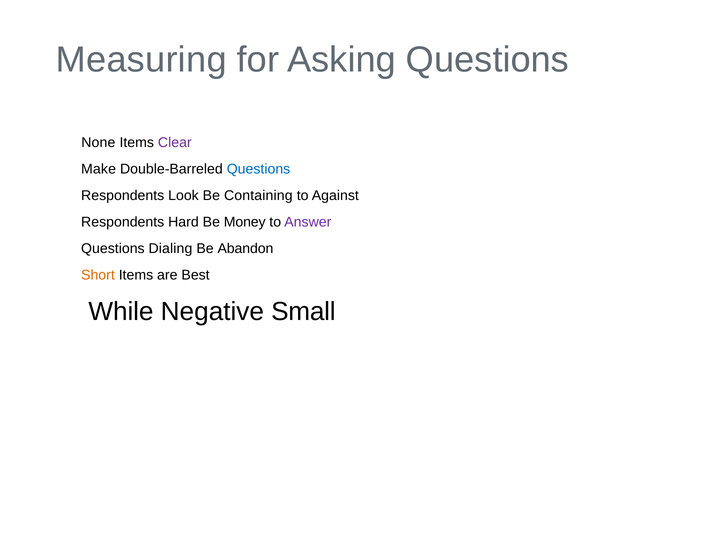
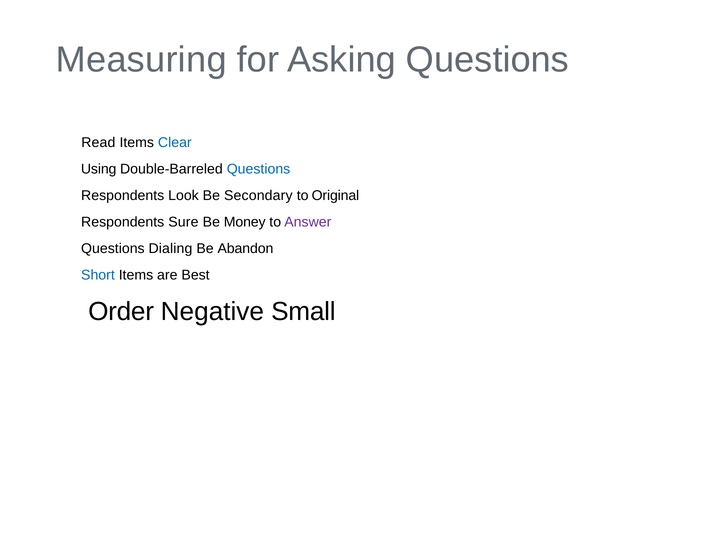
None: None -> Read (98, 142)
Clear colour: purple -> blue (175, 142)
Make: Make -> Using (99, 169)
Containing: Containing -> Secondary (258, 195)
Against: Against -> Original (335, 195)
Hard: Hard -> Sure (183, 222)
Short colour: orange -> blue (98, 275)
While: While -> Order (121, 312)
